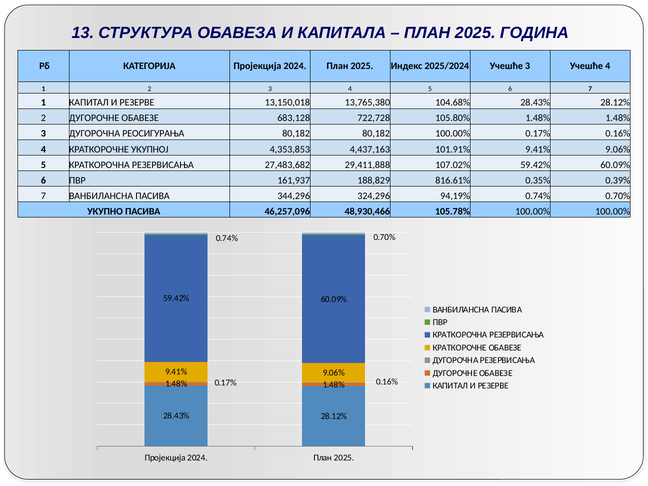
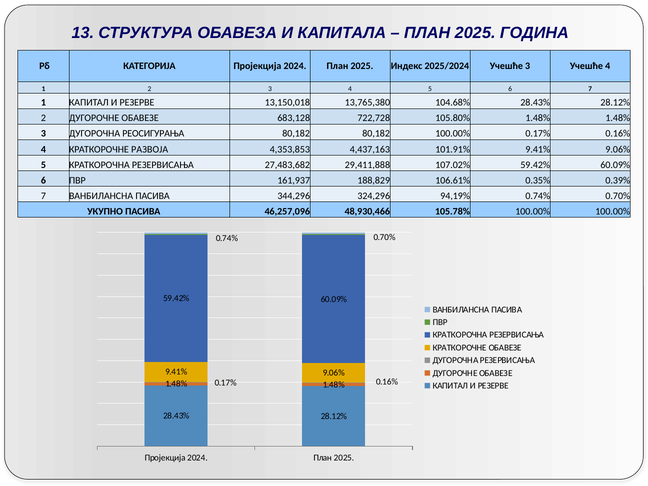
УКУПНОЈ: УКУПНОЈ -> РАЗВОЈА (150, 149)
816.61%: 816.61% -> 106.61% (453, 180)
